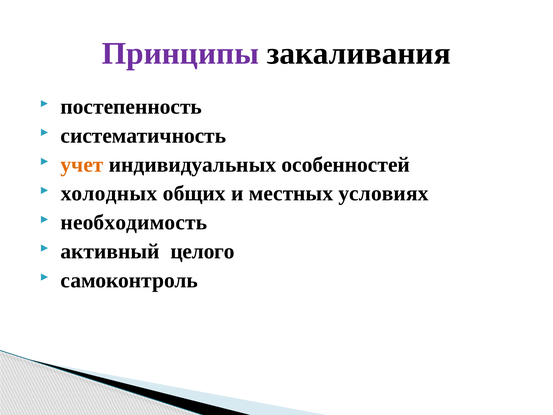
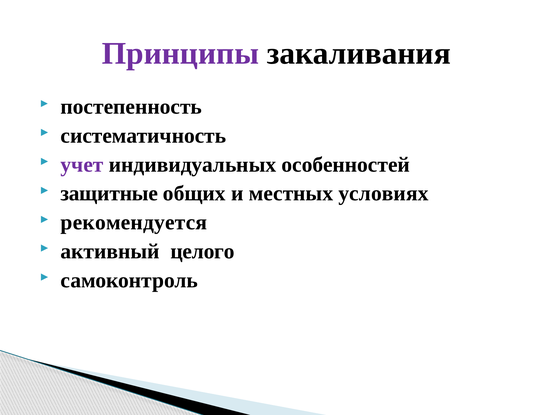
учет colour: orange -> purple (82, 165)
холодных: холодных -> защитные (109, 193)
необходимость: необходимость -> рекомендуется (134, 222)
